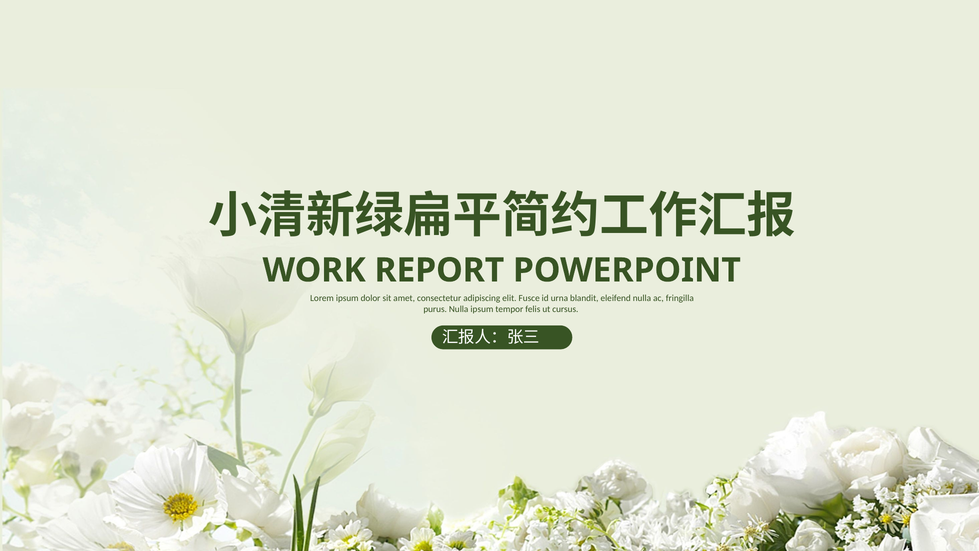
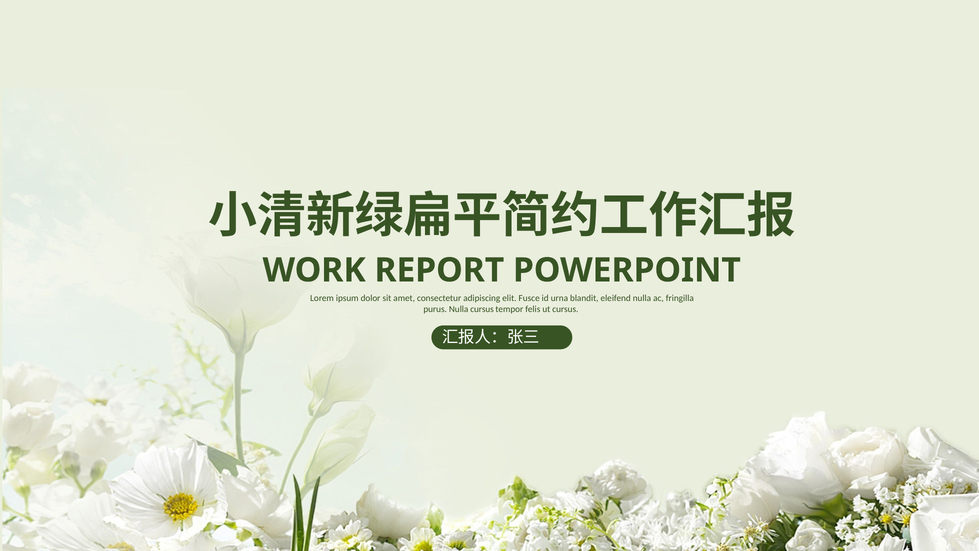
Nulla ipsum: ipsum -> cursus (482, 309)
